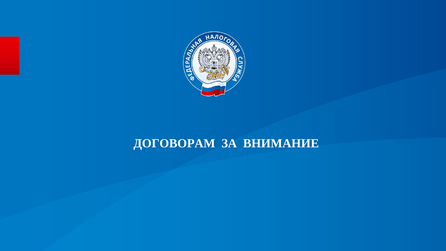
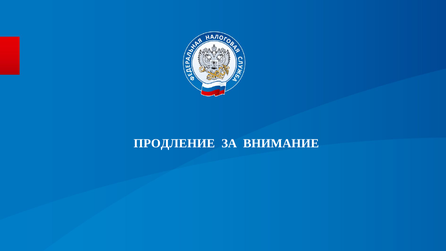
ДОГОВОРАМ: ДОГОВОРАМ -> ПРОДЛЕНИЕ (174, 143)
